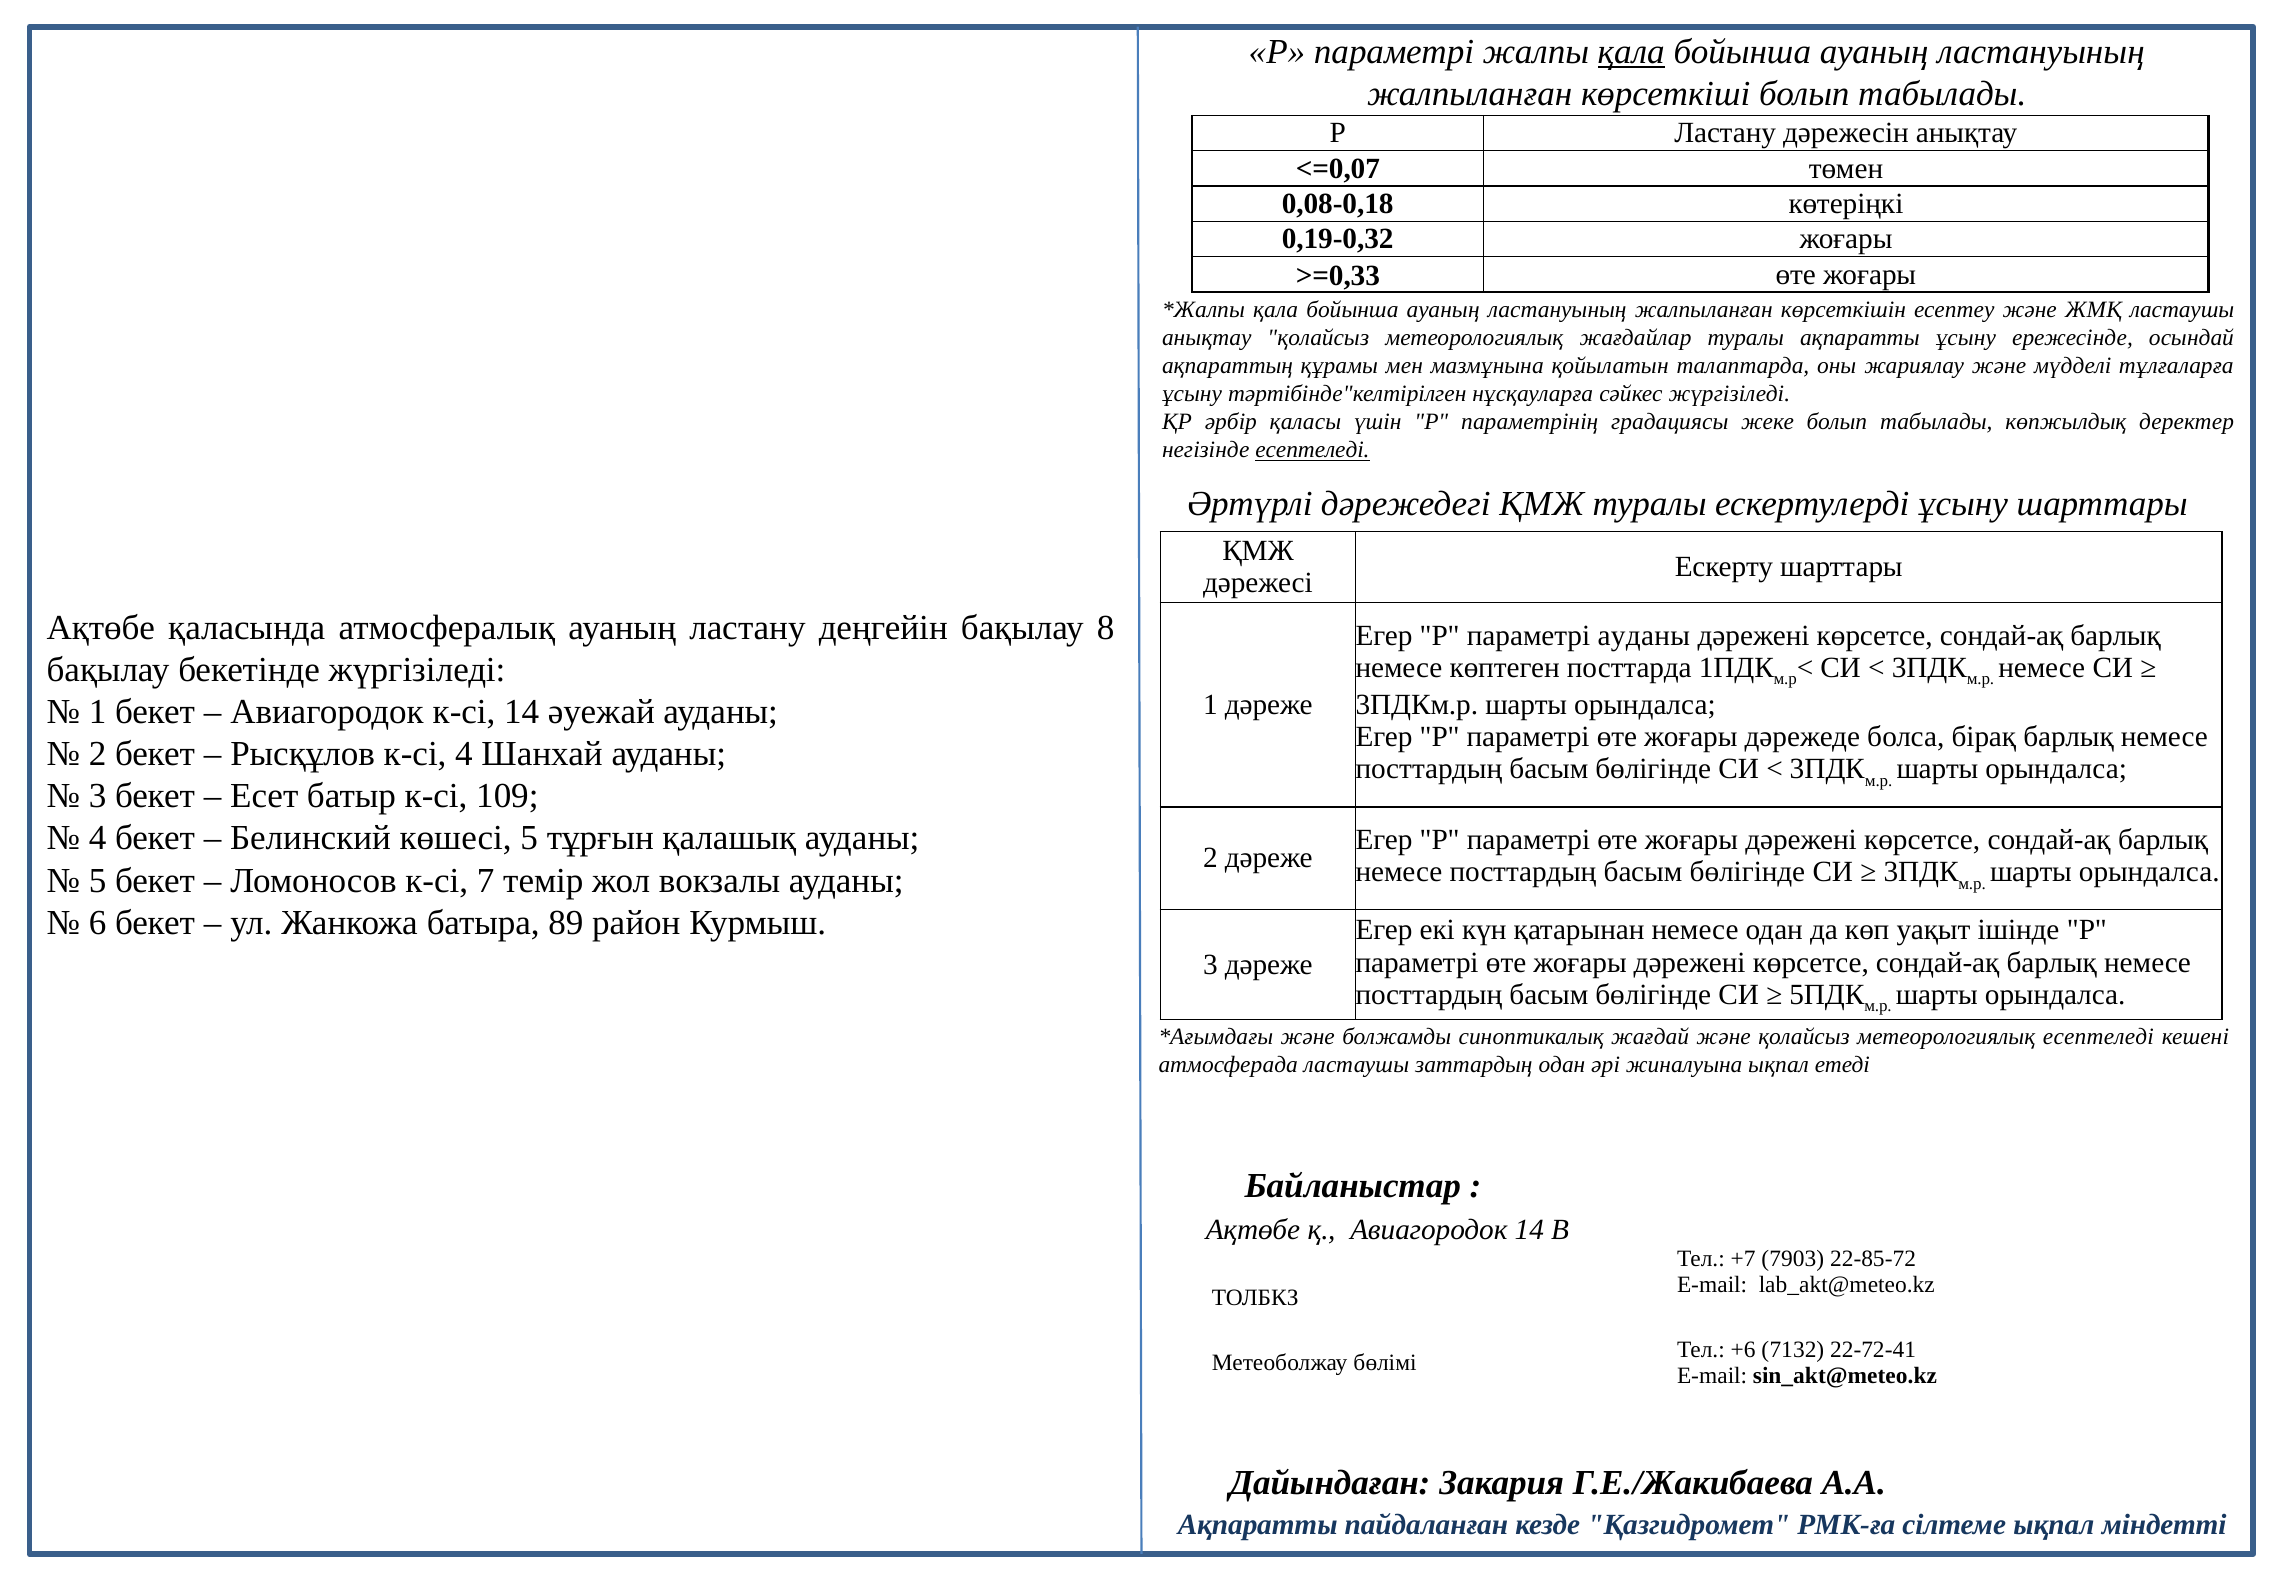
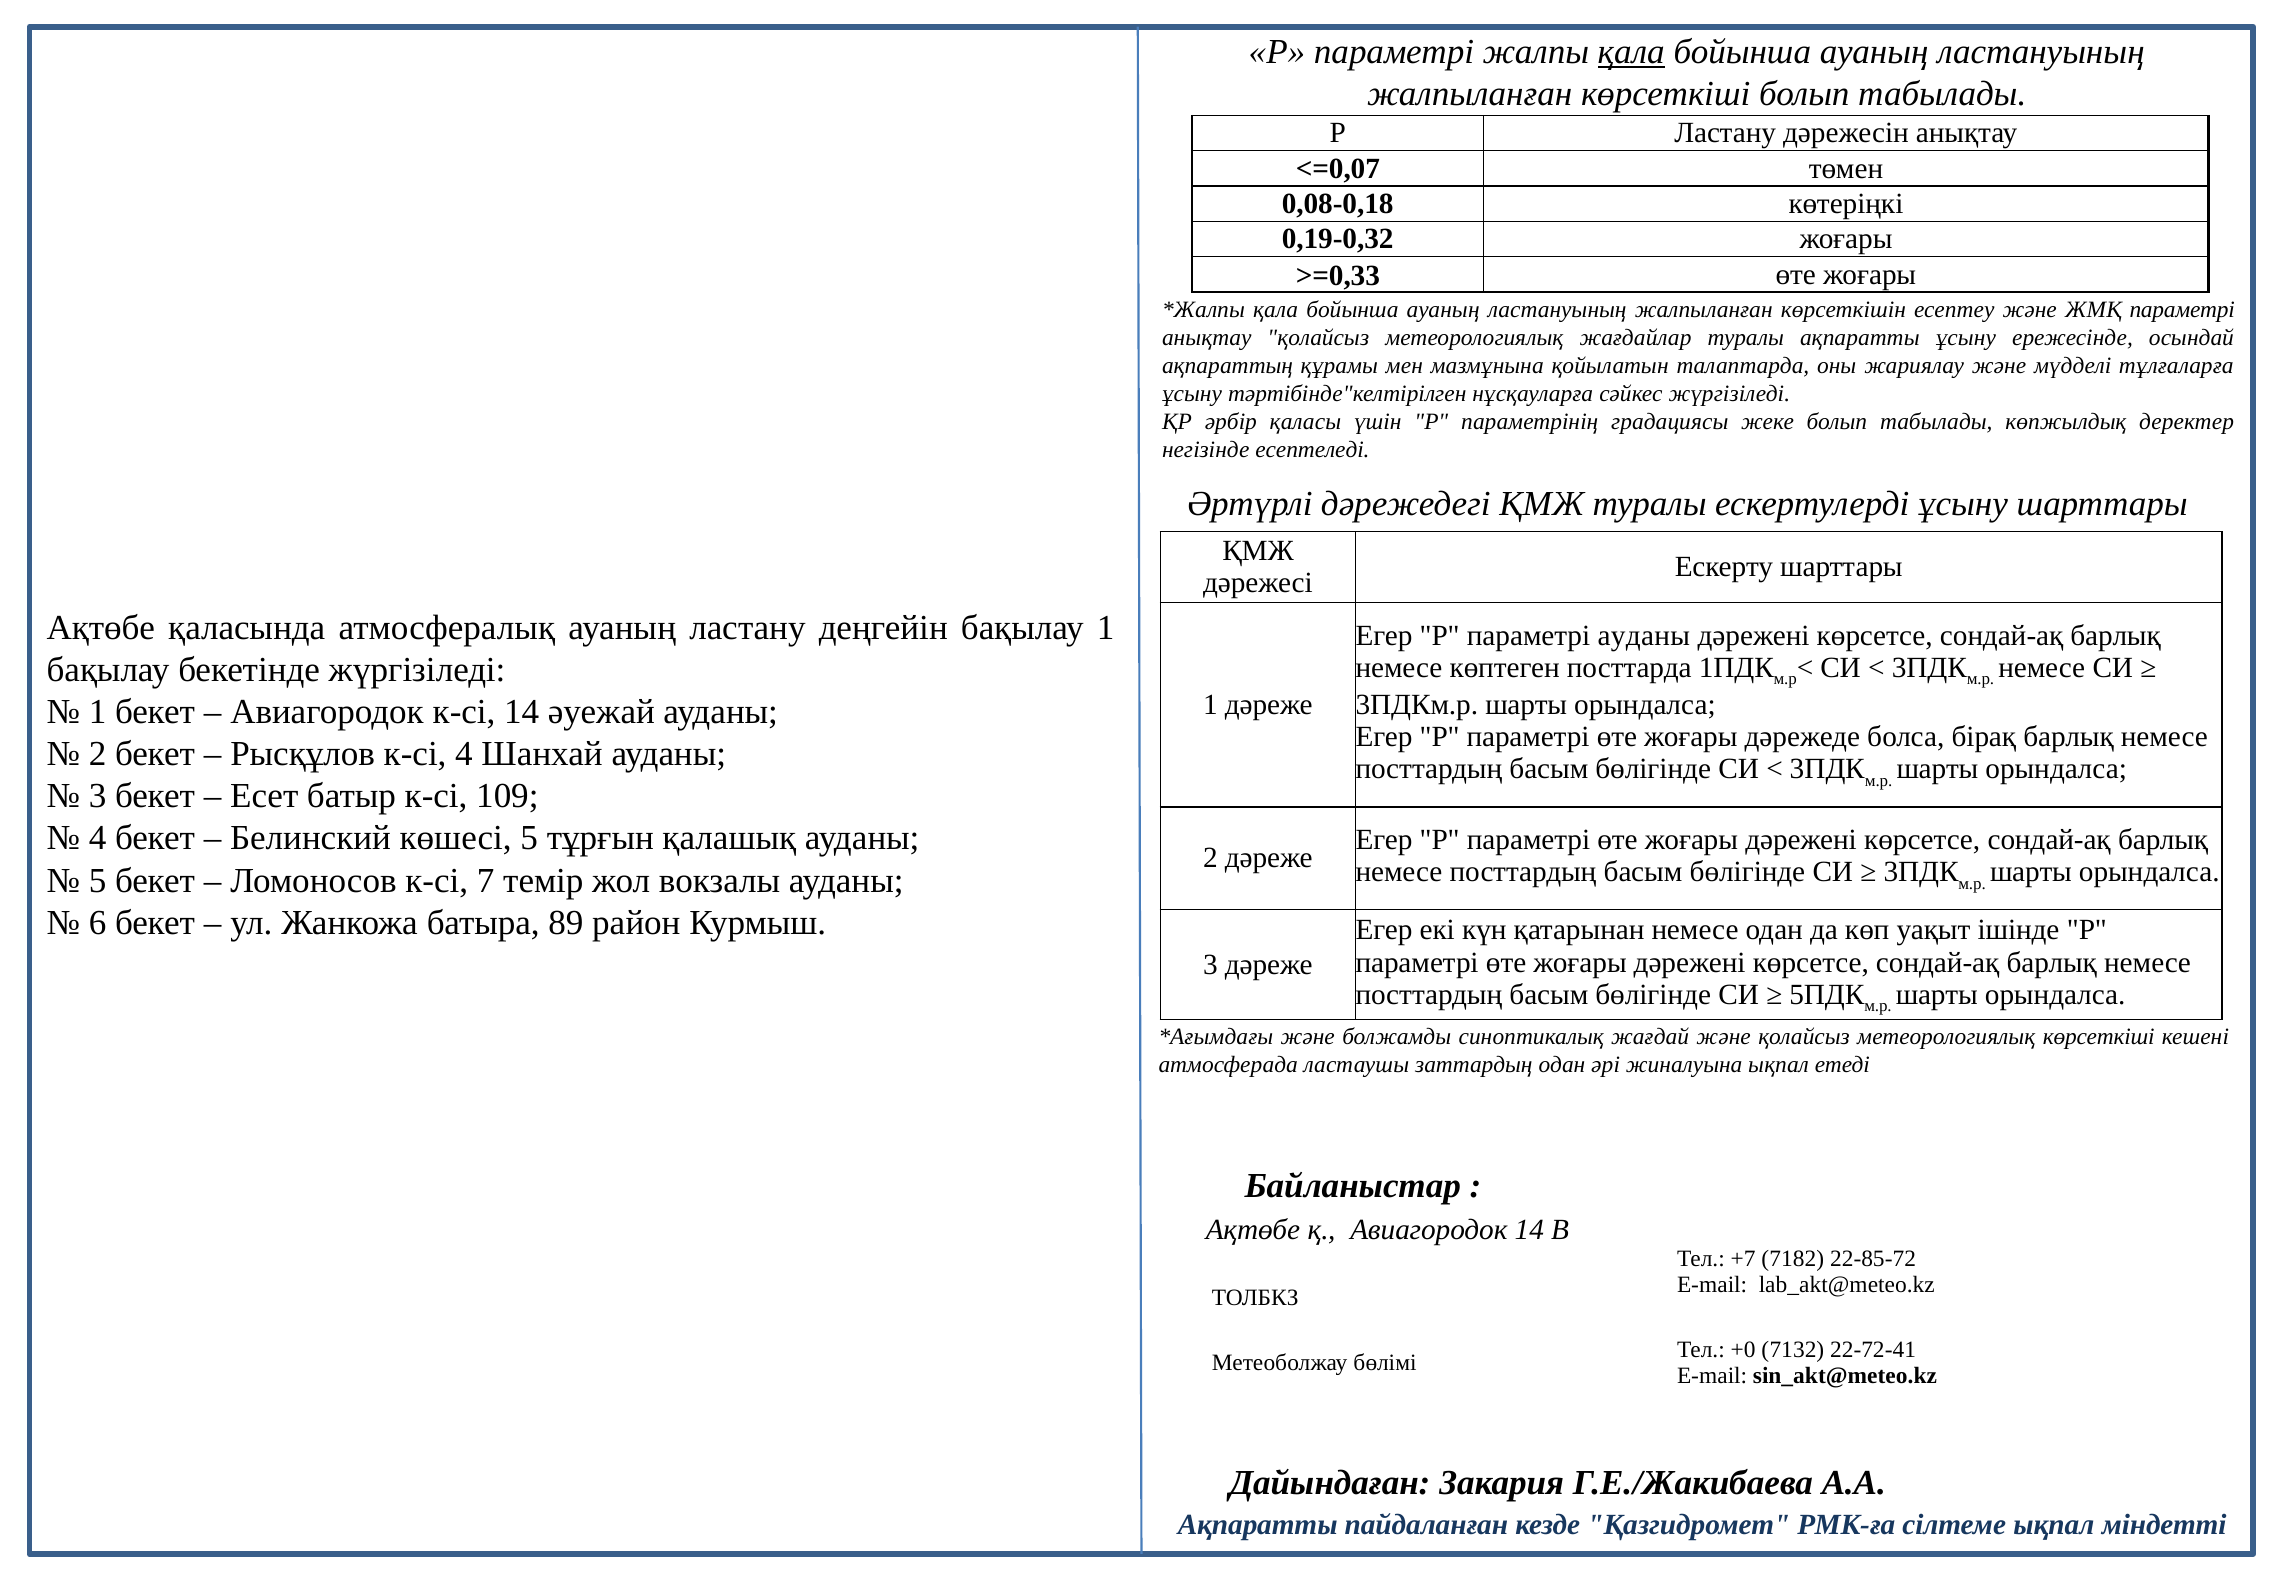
ЖМҚ ластаушы: ластаушы -> параметрі (2182, 310)
есептеледі underline: present -> none (1312, 450)
бақылау 8: 8 -> 1 (1106, 627)
метеорологиялық есептеледі: есептеледі -> көрсеткіші (2099, 1037)
7903: 7903 -> 7182 (1793, 1258)
+6: +6 -> +0 (1743, 1350)
